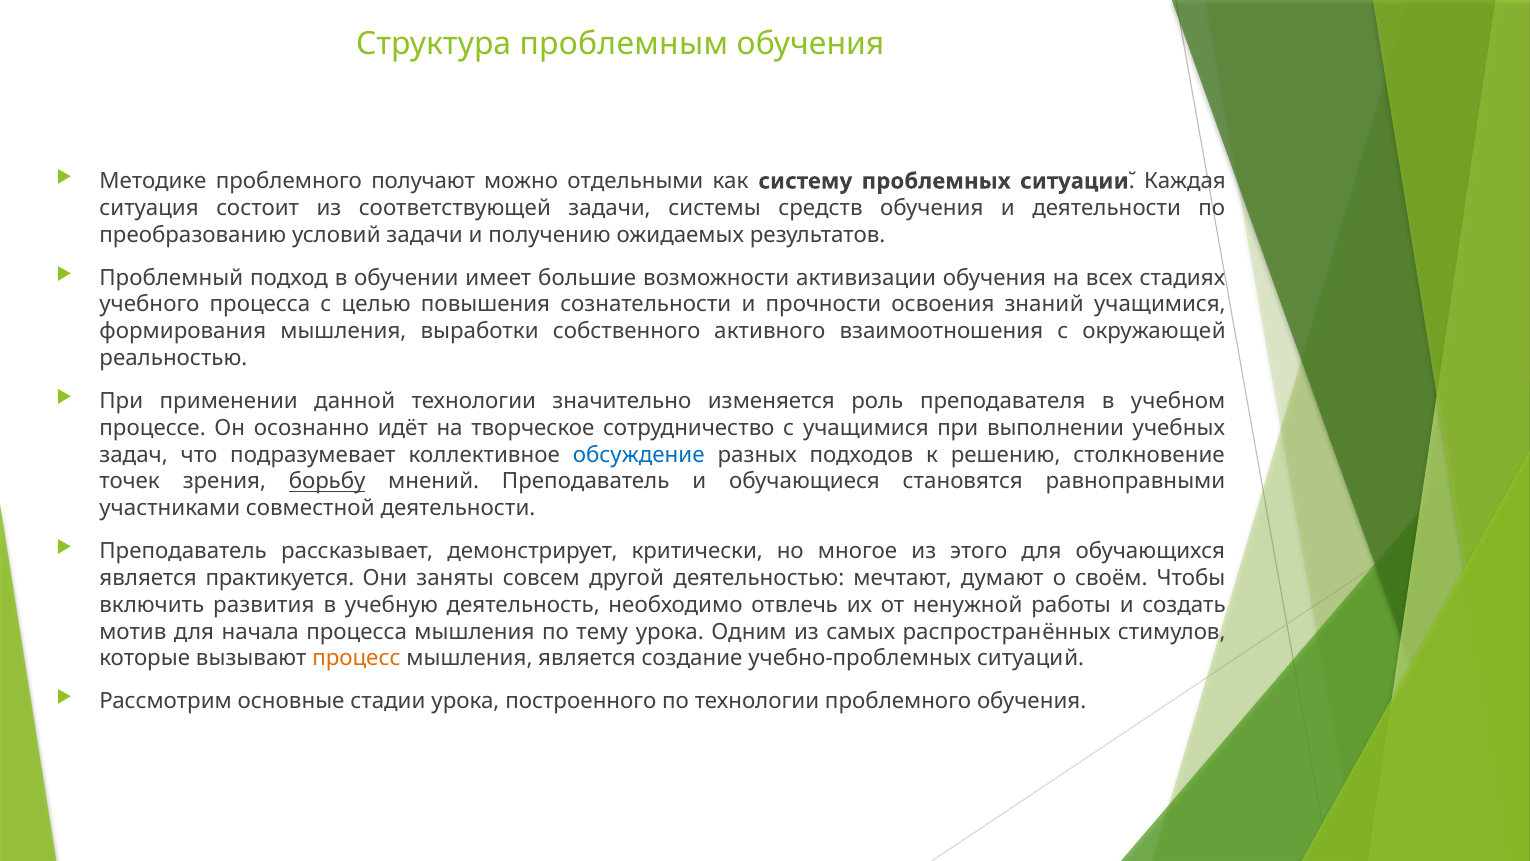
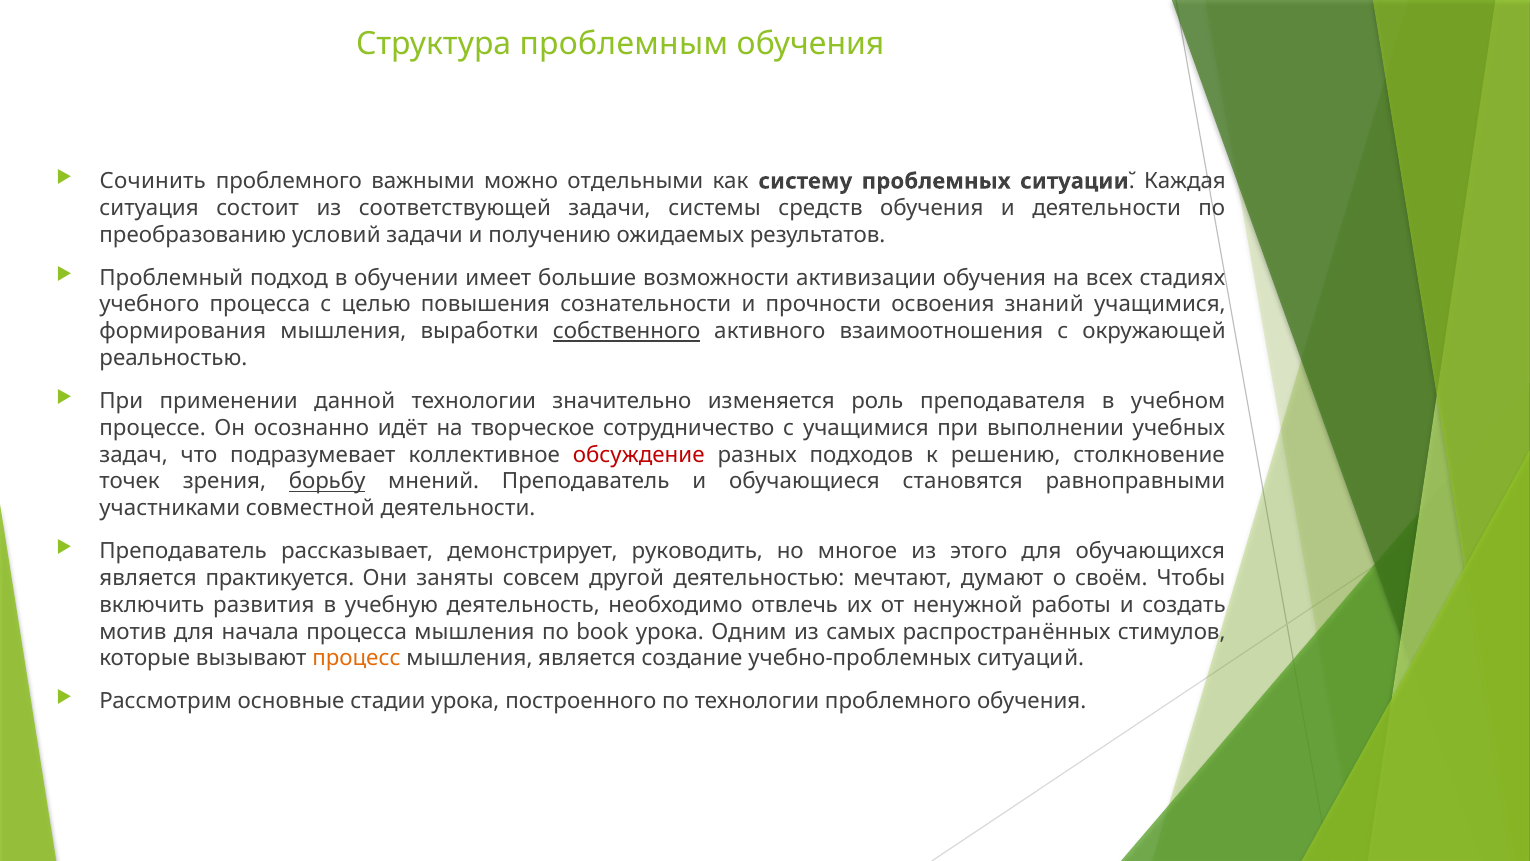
Методике: Методике -> Сочинить (153, 181)
получают: получают -> важными (423, 181)
собственного underline: none -> present (627, 331)
обсуждение colour: blue -> red (639, 455)
критически: критически -> руководить (697, 551)
тему: тему -> book (602, 631)
